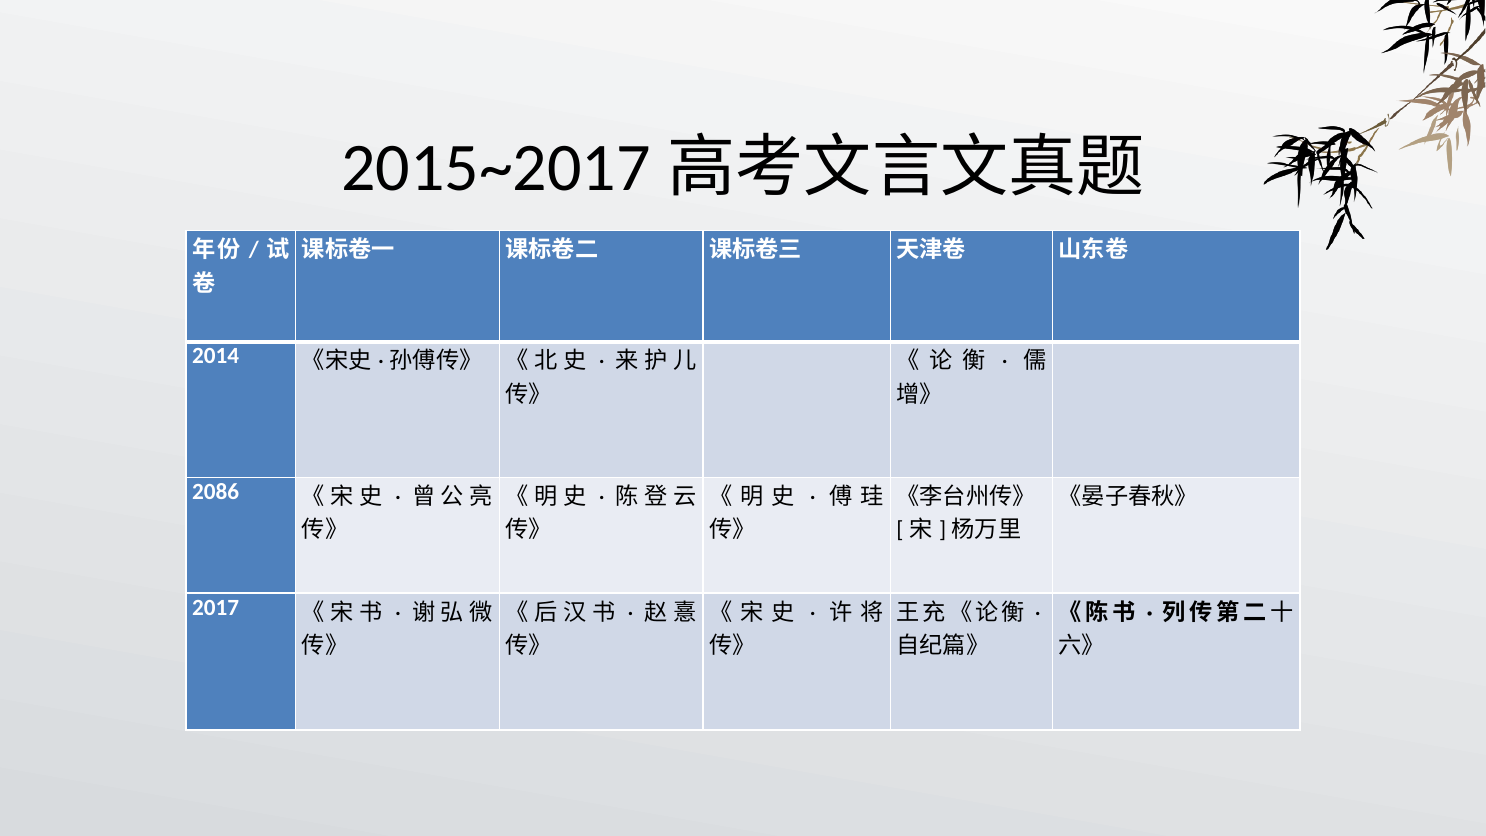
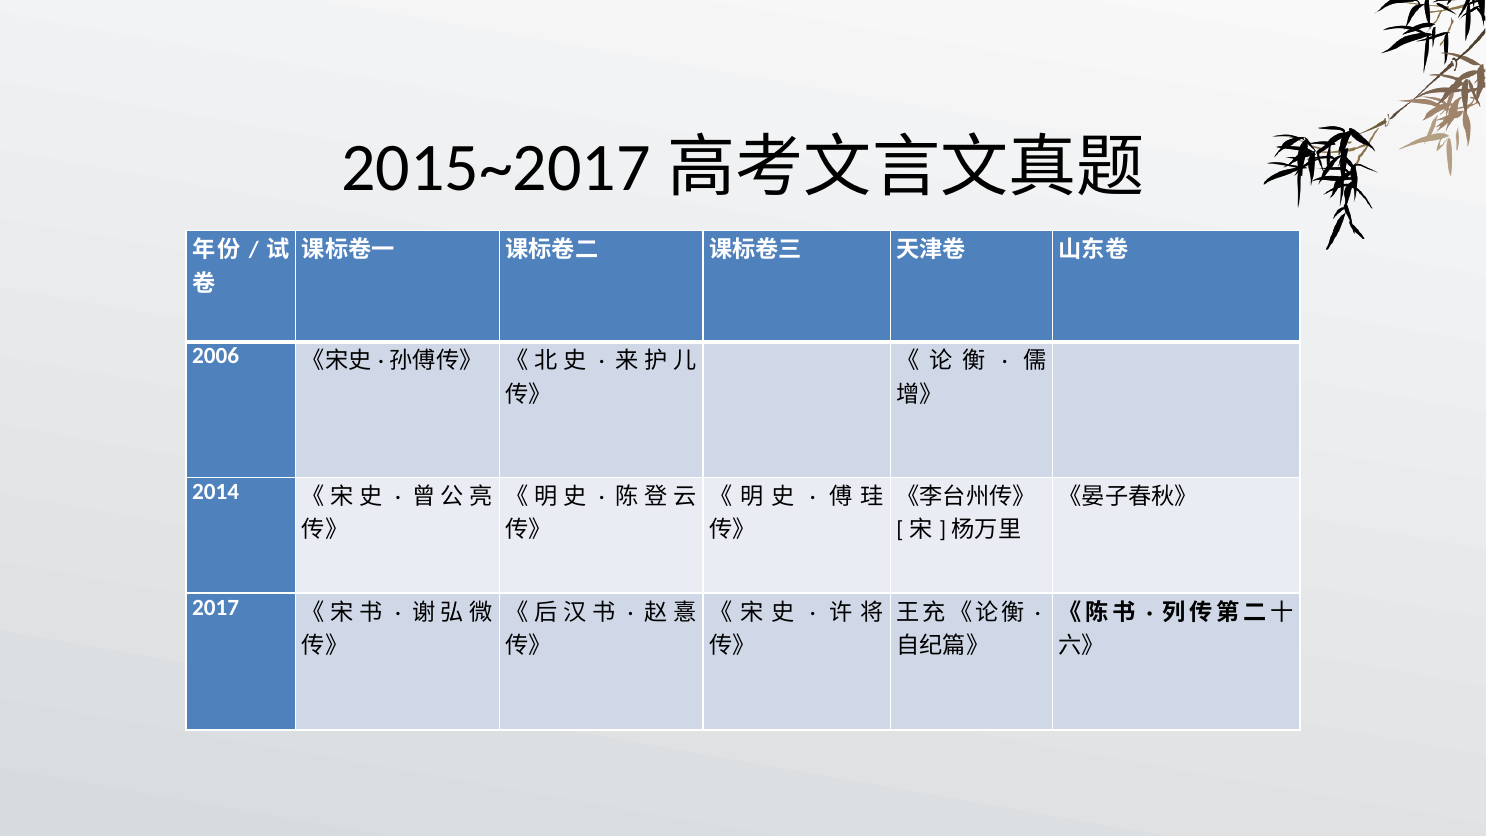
2014: 2014 -> 2006 (216, 356)
2086: 2086 -> 2014 (216, 492)
